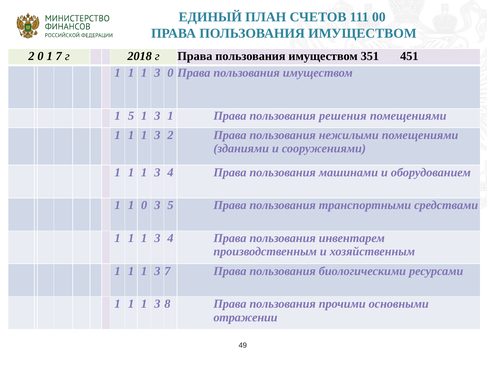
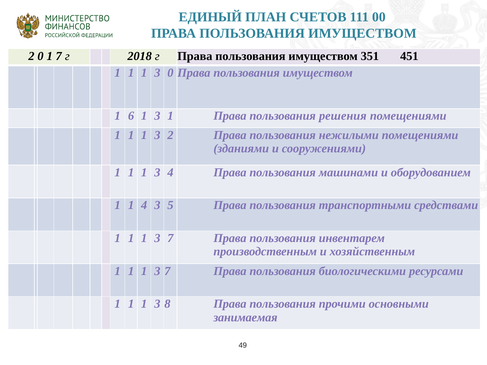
1 5: 5 -> 6 (131, 116)
1 0: 0 -> 4 (144, 205)
4: 4 -> 7 (170, 238)
отражении: отражении -> занимаемая (245, 318)
